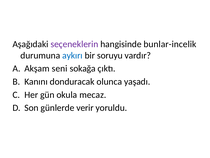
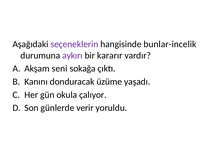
aykırı colour: blue -> purple (72, 55)
soruyu: soruyu -> kararır (110, 55)
olunca: olunca -> üzüme (109, 81)
mecaz: mecaz -> çalıyor (93, 94)
